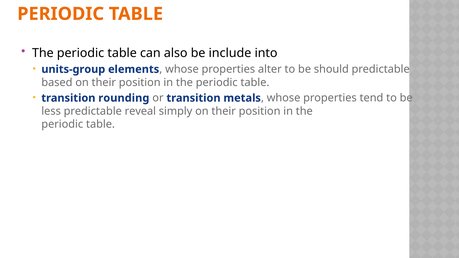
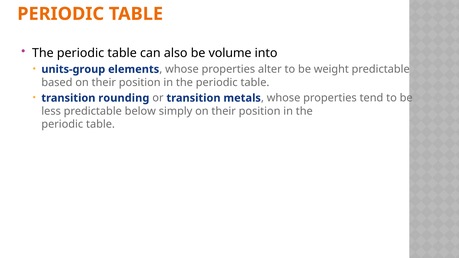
include: include -> volume (230, 53)
should: should -> weight (331, 69)
reveal: reveal -> below (140, 111)
